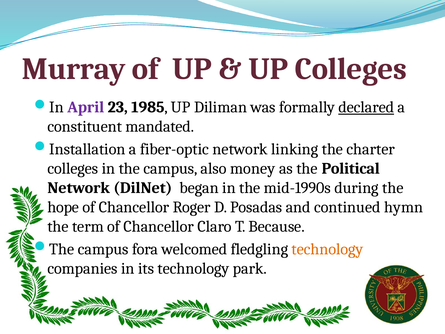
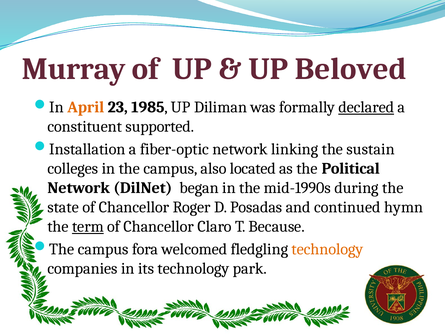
UP Colleges: Colleges -> Beloved (351, 69)
April colour: purple -> orange (86, 107)
mandated: mandated -> supported (160, 126)
charter: charter -> sustain (371, 149)
money: money -> located (253, 168)
hope: hope -> state (63, 207)
term underline: none -> present (88, 226)
